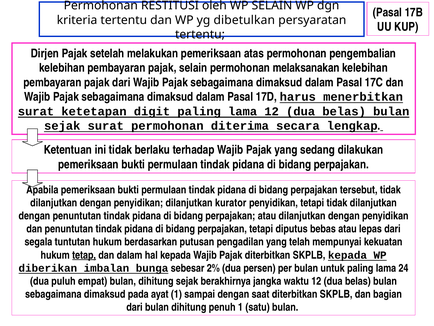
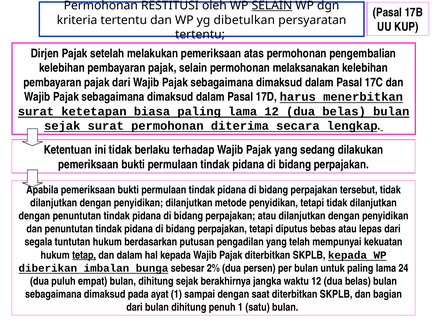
SELAIN underline: none -> present (272, 6)
digit: digit -> biasa (152, 111)
kurator: kurator -> metode (231, 203)
